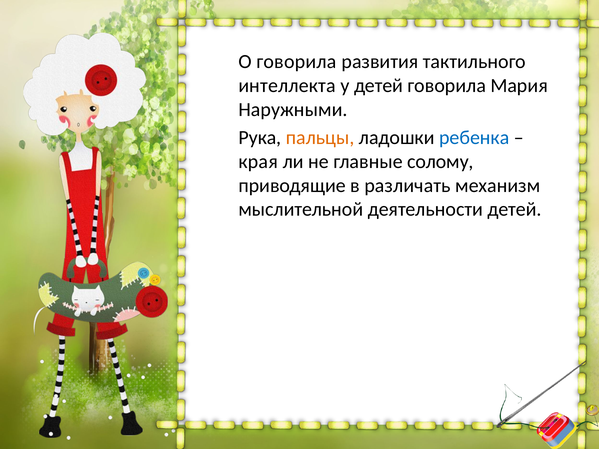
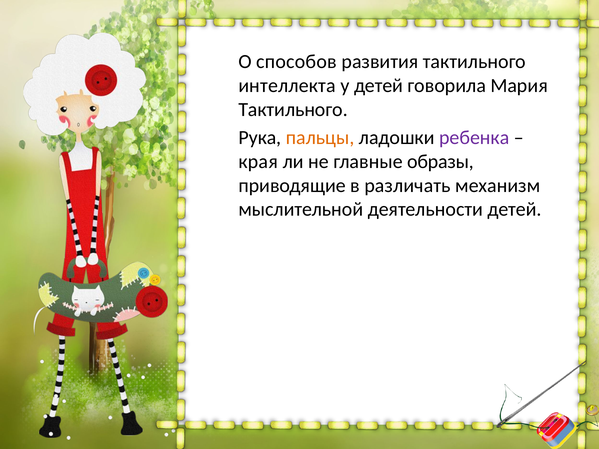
О говорила: говорила -> способов (296, 62)
Наружными: Наружными -> Тактильного (293, 110)
ребенка colour: blue -> purple (474, 138)
солому: солому -> образы (440, 162)
